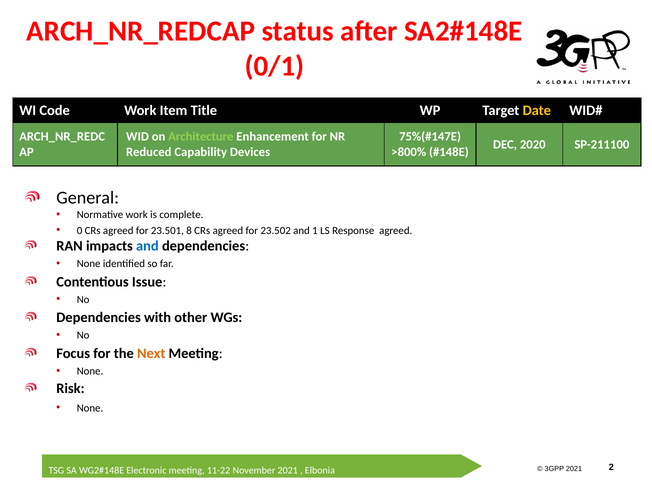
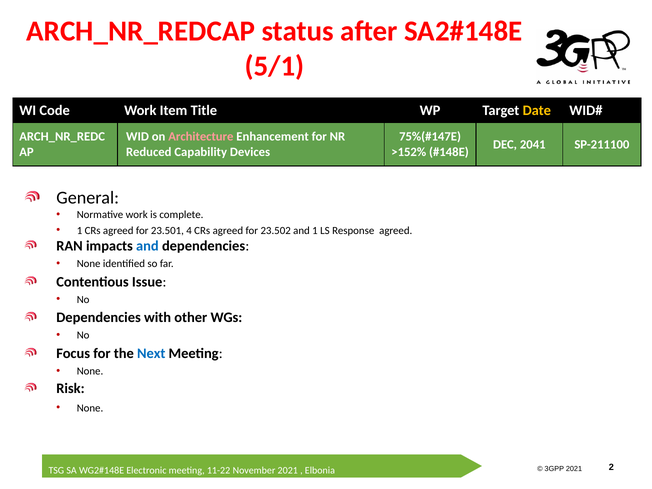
0/1: 0/1 -> 5/1 (274, 66)
Architecture colour: light green -> pink (201, 137)
2020: 2020 -> 2041 (533, 144)
>800%: >800% -> >152% (409, 152)
0: 0 -> 1 (79, 230)
8: 8 -> 4 (189, 230)
Next colour: orange -> blue (151, 353)
